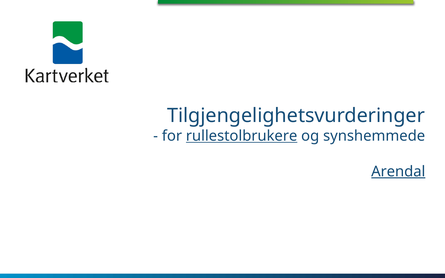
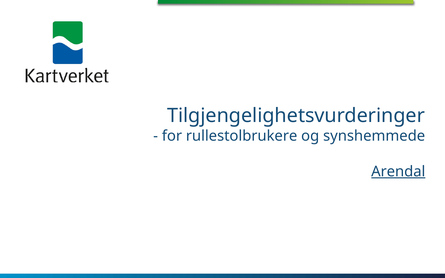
rullestolbrukere underline: present -> none (242, 136)
